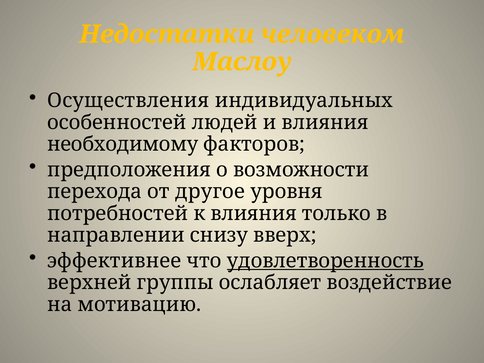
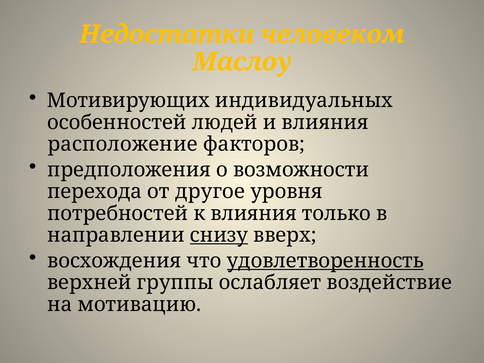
Осуществления: Осуществления -> Мотивирующих (128, 101)
необходимому: необходимому -> расположение (123, 144)
снизу underline: none -> present (219, 235)
эффективнее: эффективнее -> восхождения (114, 261)
